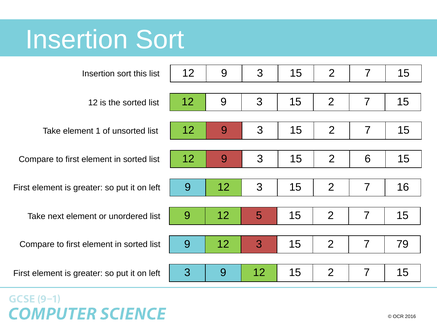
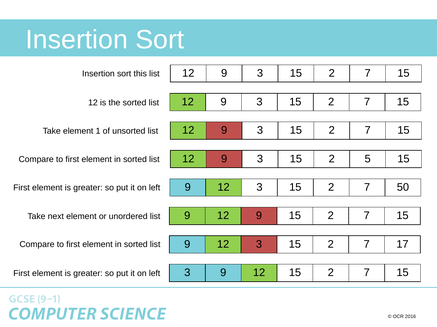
6: 6 -> 5 (368, 159)
16: 16 -> 50 (403, 188)
9 12 5: 5 -> 9 (259, 216)
79: 79 -> 17 (402, 245)
